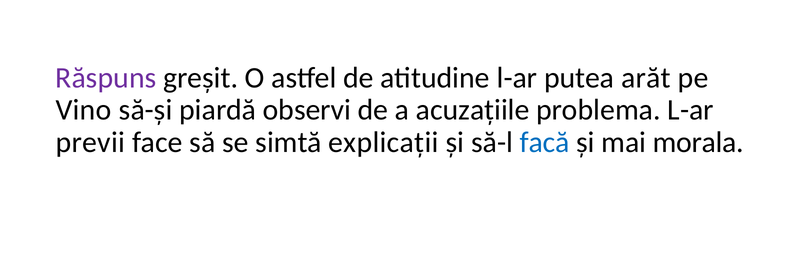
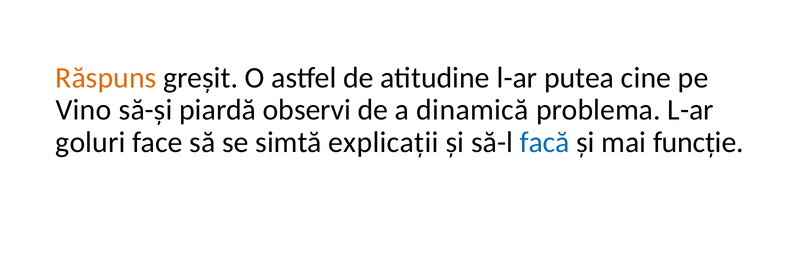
Răspuns colour: purple -> orange (106, 78)
arăt: arăt -> cine (646, 78)
acuzațiile: acuzațiile -> dinamică (473, 110)
previi: previi -> goluri (90, 142)
morala: morala -> funcție (698, 142)
